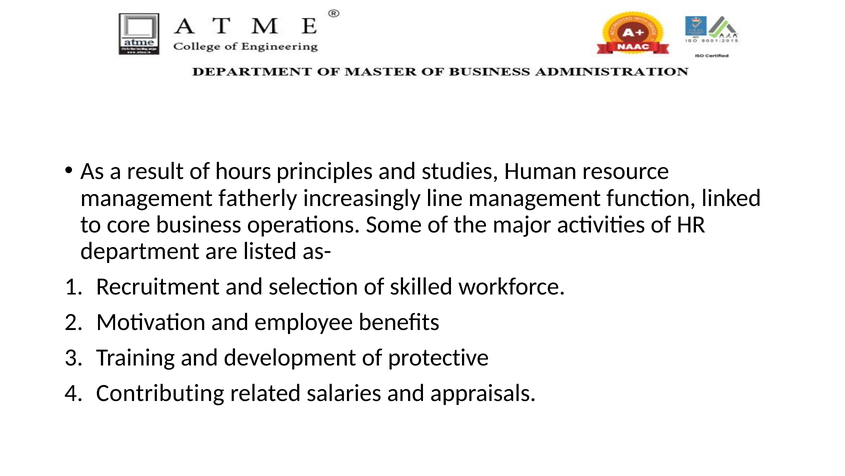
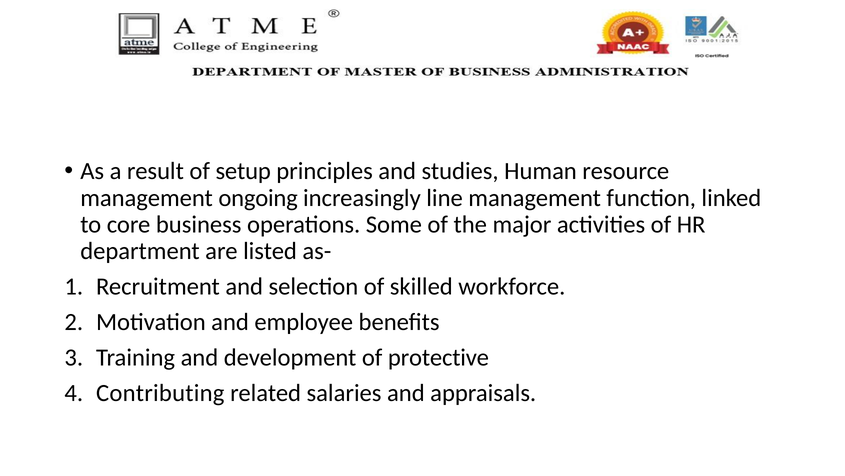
hours: hours -> setup (243, 171)
fatherly: fatherly -> ongoing (258, 198)
